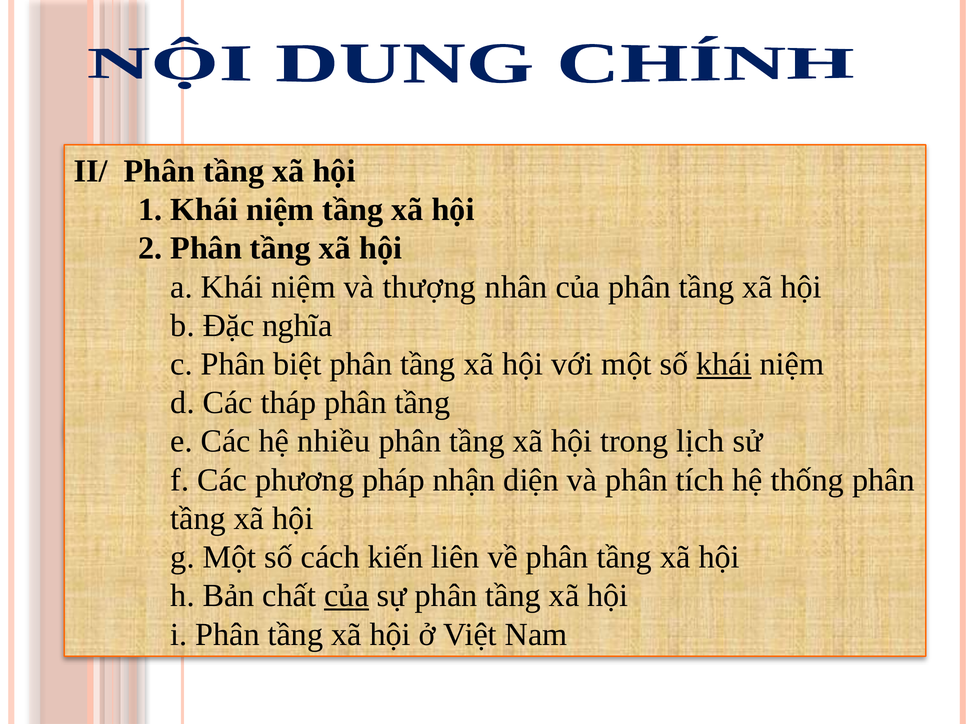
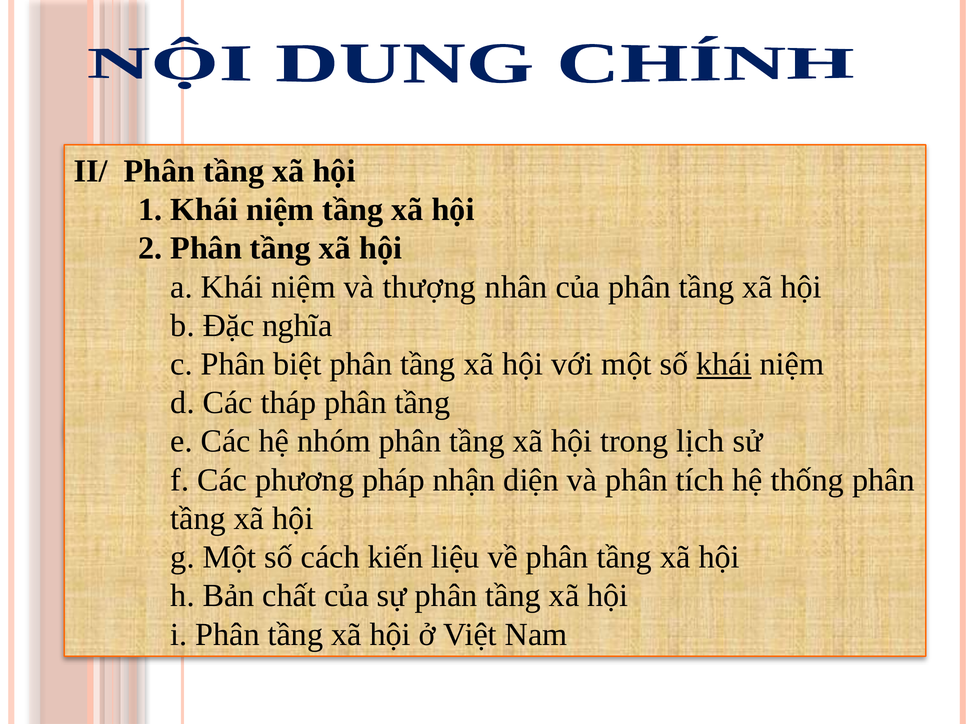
nhiều: nhiều -> nhóm (334, 442)
liên: liên -> liệu (455, 558)
của underline: present -> none (346, 596)
